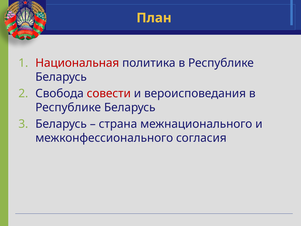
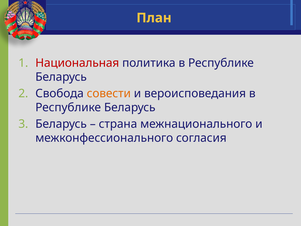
совести colour: red -> orange (109, 93)
